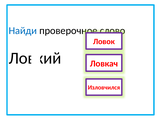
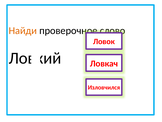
Найди colour: blue -> orange (23, 30)
